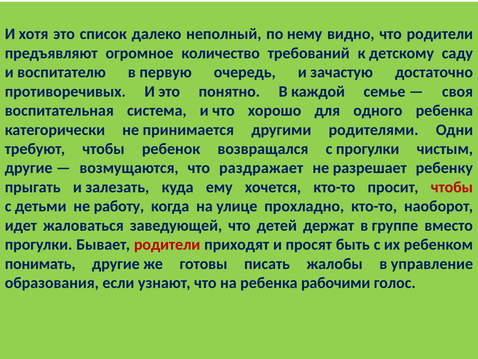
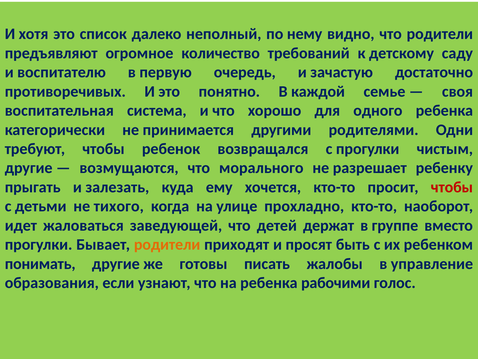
раздражает: раздражает -> морального (261, 168)
работу: работу -> тихого (119, 206)
родители colour: red -> orange (167, 244)
